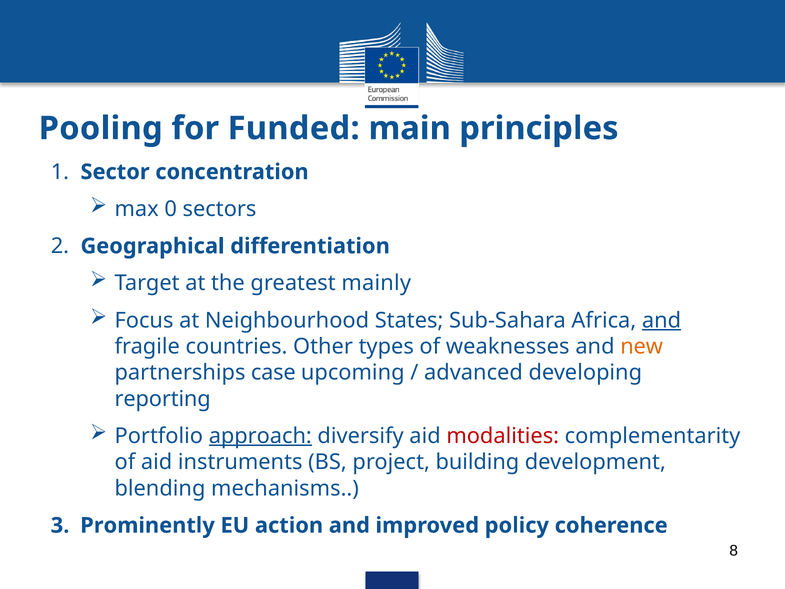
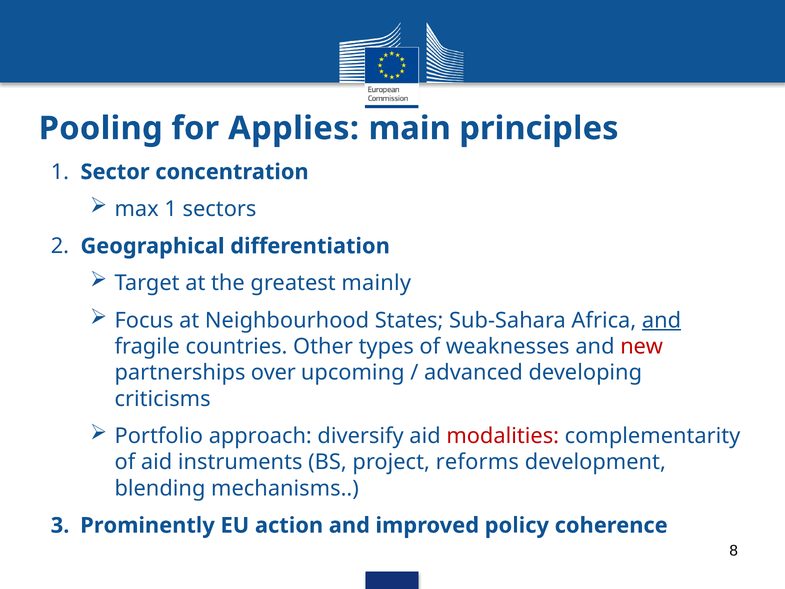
Funded: Funded -> Applies (294, 128)
max 0: 0 -> 1 (171, 209)
new colour: orange -> red (642, 346)
case: case -> over (273, 373)
reporting: reporting -> criticisms (163, 399)
approach underline: present -> none (260, 436)
building: building -> reforms (477, 462)
